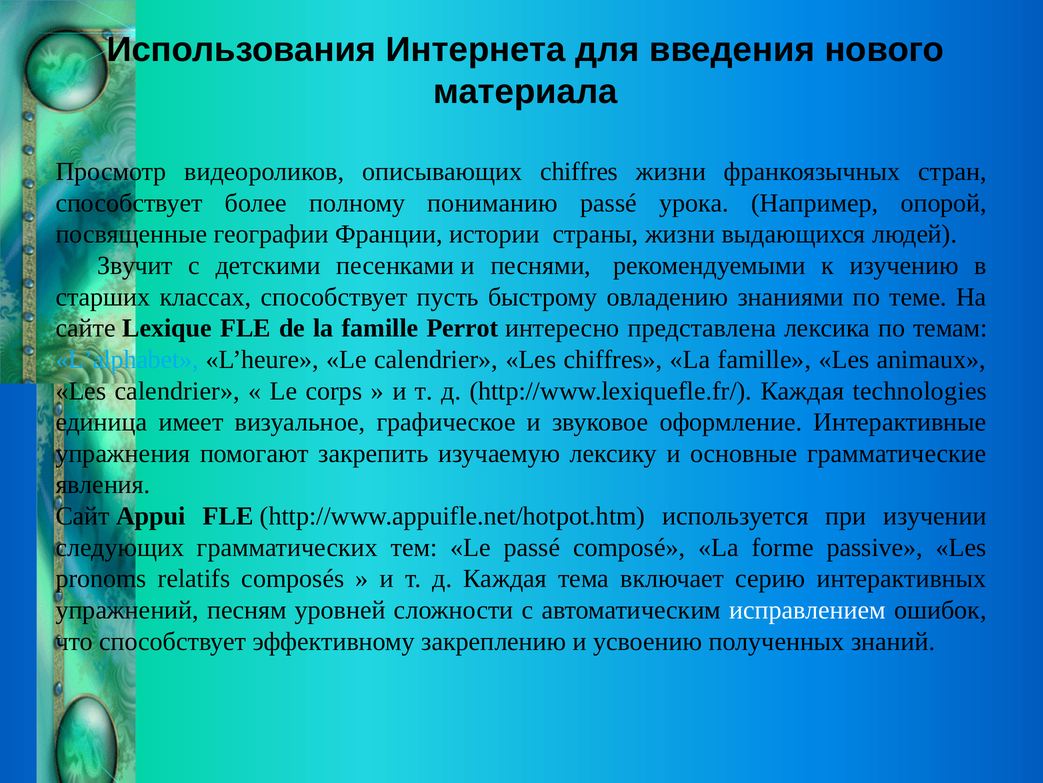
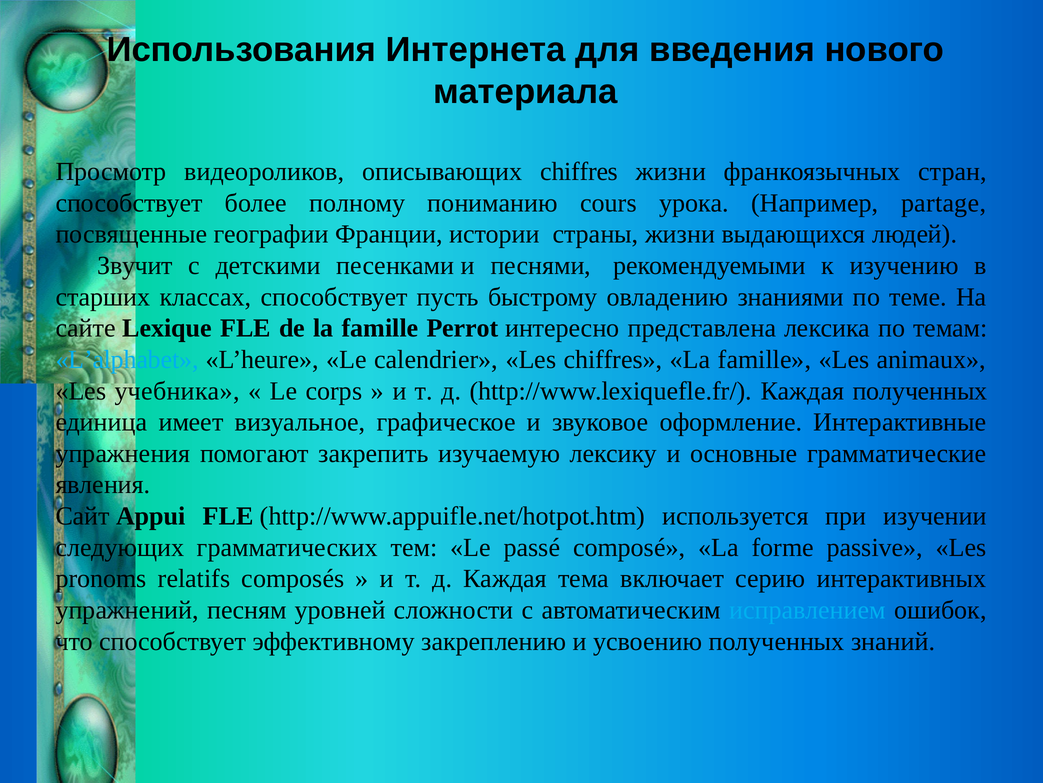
пониманию passé: passé -> cours (608, 203)
опорой: опорой -> partage (944, 203)
Les calendrier: calendrier -> учебника (177, 391)
Каждая technologies: technologies -> полученных (920, 391)
исправлением colour: white -> light blue (808, 610)
